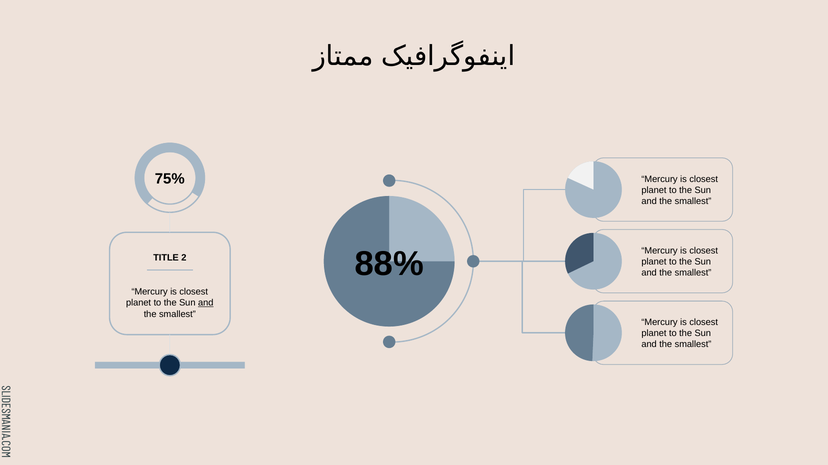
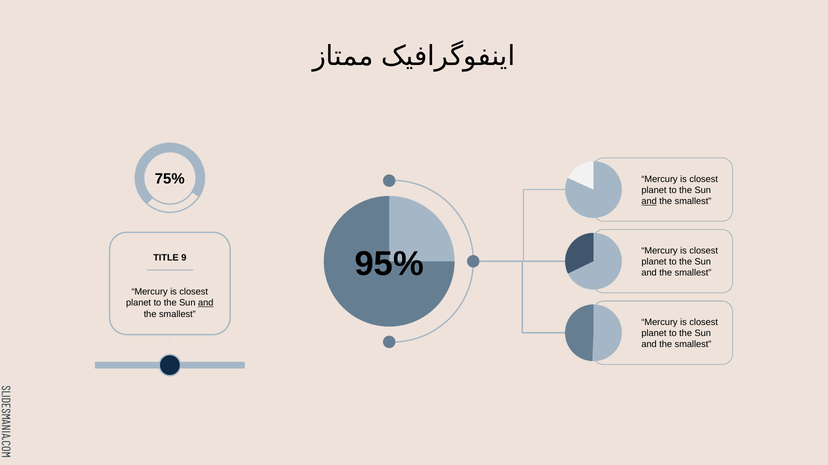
and underline: none -> present (649, 202)
88%: 88% -> 95% (389, 264)
2: 2 -> 9 (184, 258)
